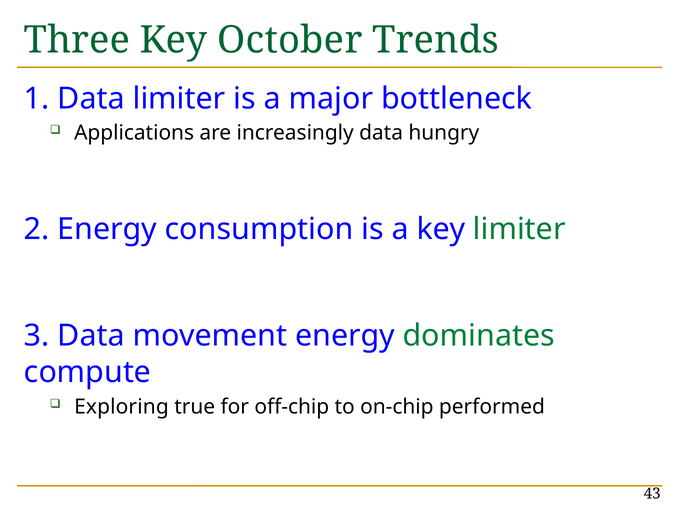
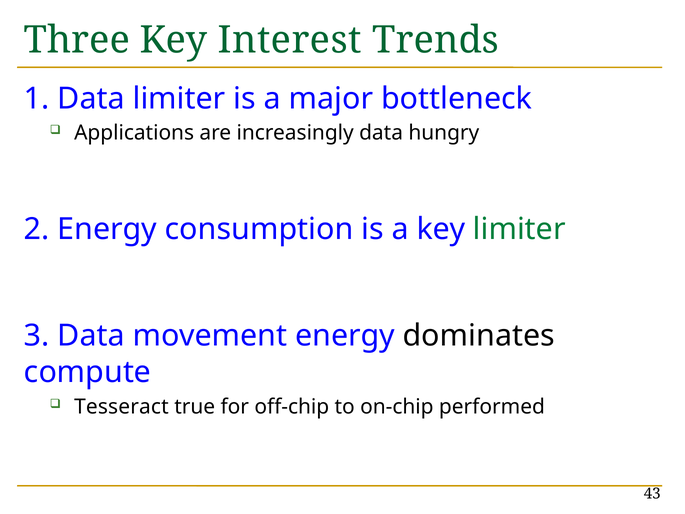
October: October -> Interest (290, 40)
dominates colour: green -> black (479, 336)
Exploring: Exploring -> Tesseract (121, 406)
